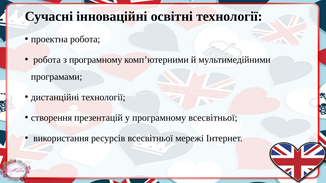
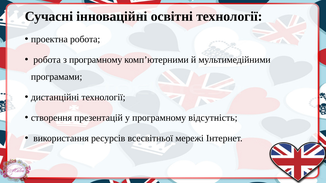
програмному всесвітньої: всесвітньої -> відсутність (213, 118)
